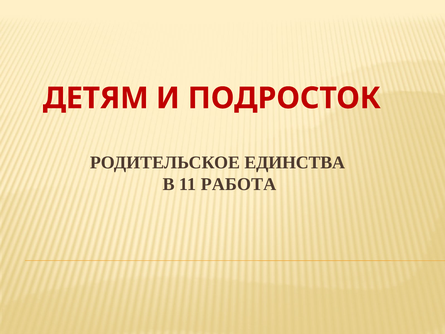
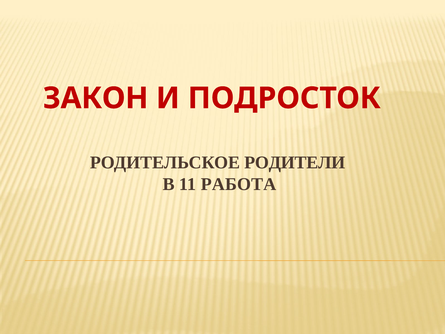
ДЕТЯМ: ДЕТЯМ -> ЗАКОН (96, 98)
ЕДИНСТВА: ЕДИНСТВА -> РОДИТЕЛИ (295, 163)
